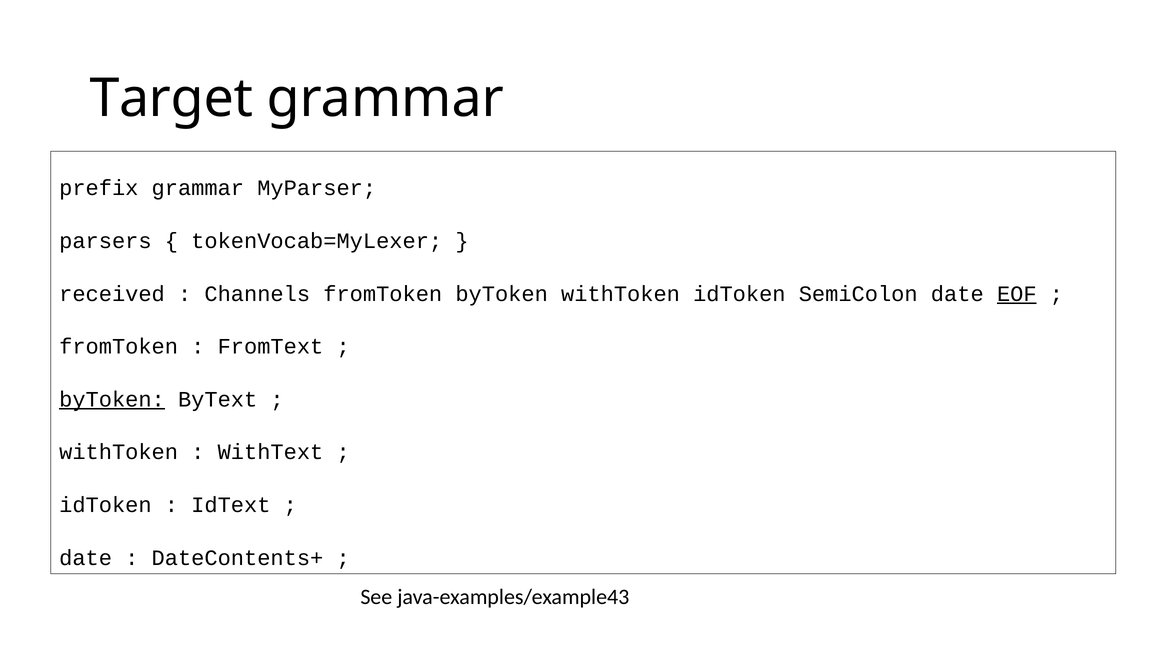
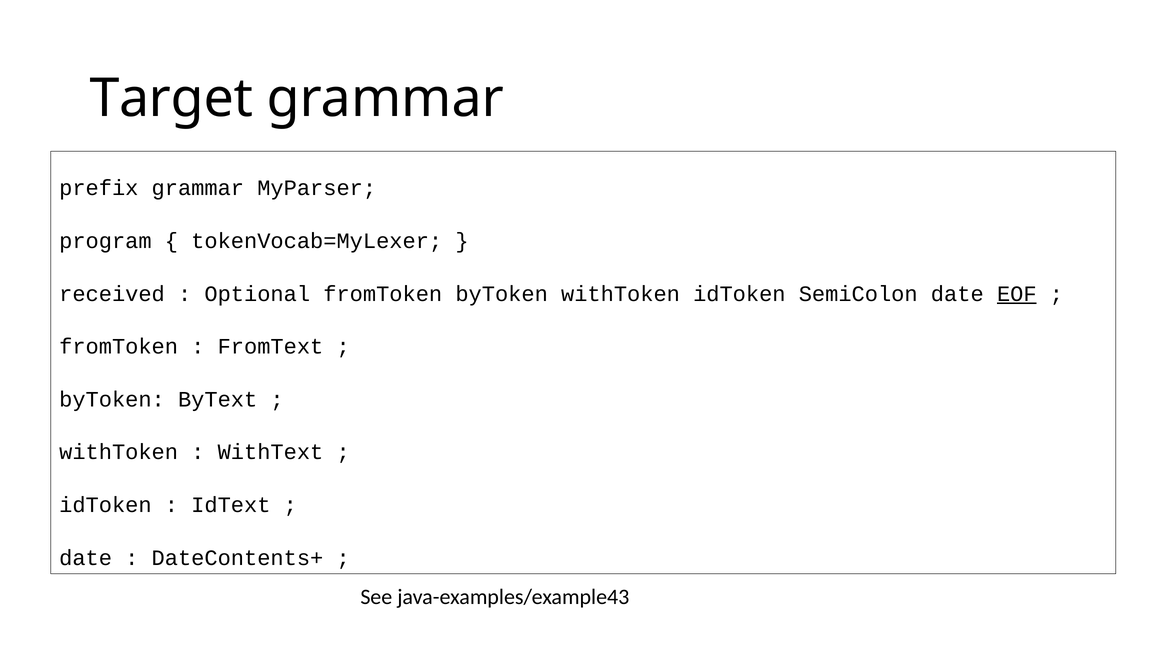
parsers: parsers -> program (105, 241)
Channels: Channels -> Optional (257, 294)
byToken underline: present -> none (112, 400)
